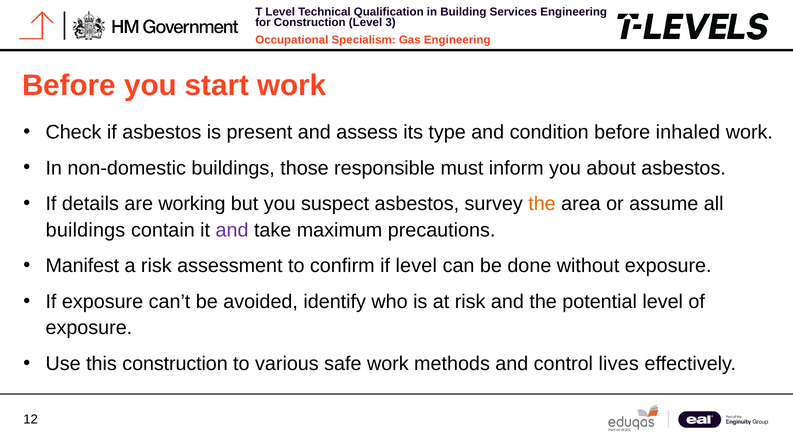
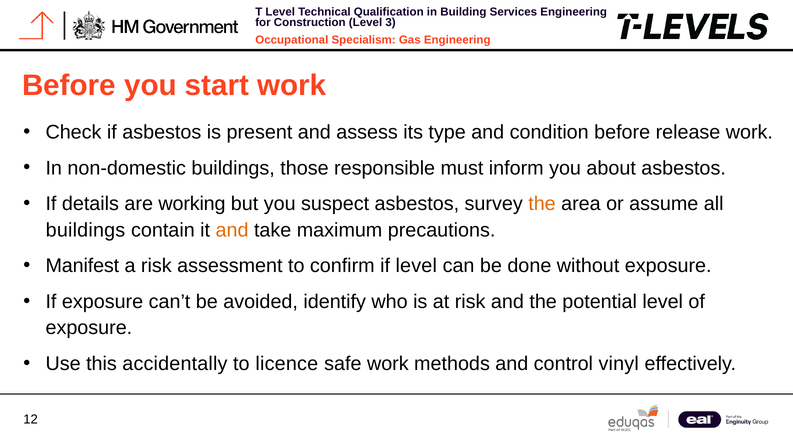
inhaled: inhaled -> release (688, 132)
and colour: purple -> orange (232, 230)
this construction: construction -> accidentally (175, 364)
various: various -> licence (287, 364)
lives: lives -> vinyl (619, 364)
